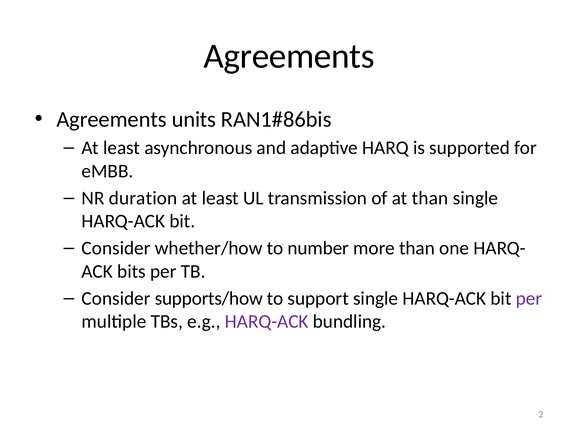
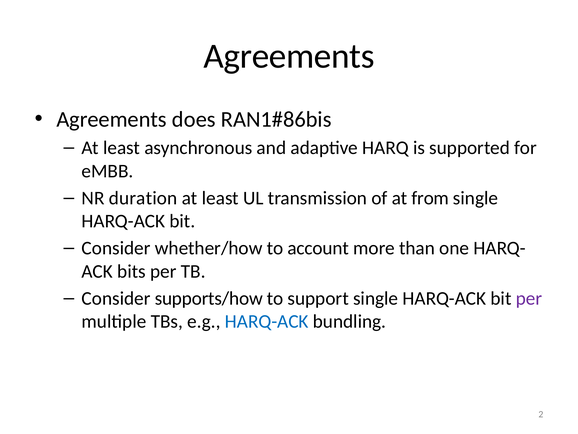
units: units -> does (194, 119)
at than: than -> from (430, 198)
number: number -> account (318, 248)
HARQ-ACK colour: purple -> blue (267, 321)
